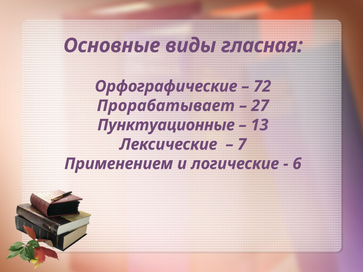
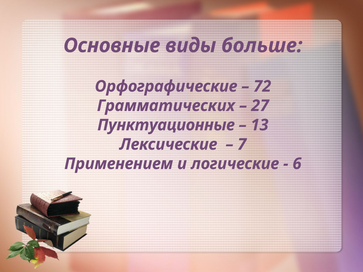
гласная: гласная -> больше (262, 46)
Прорабатывает: Прорабатывает -> Грамматических (166, 106)
